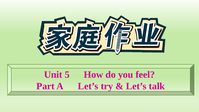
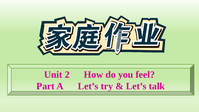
5: 5 -> 2 (67, 75)
